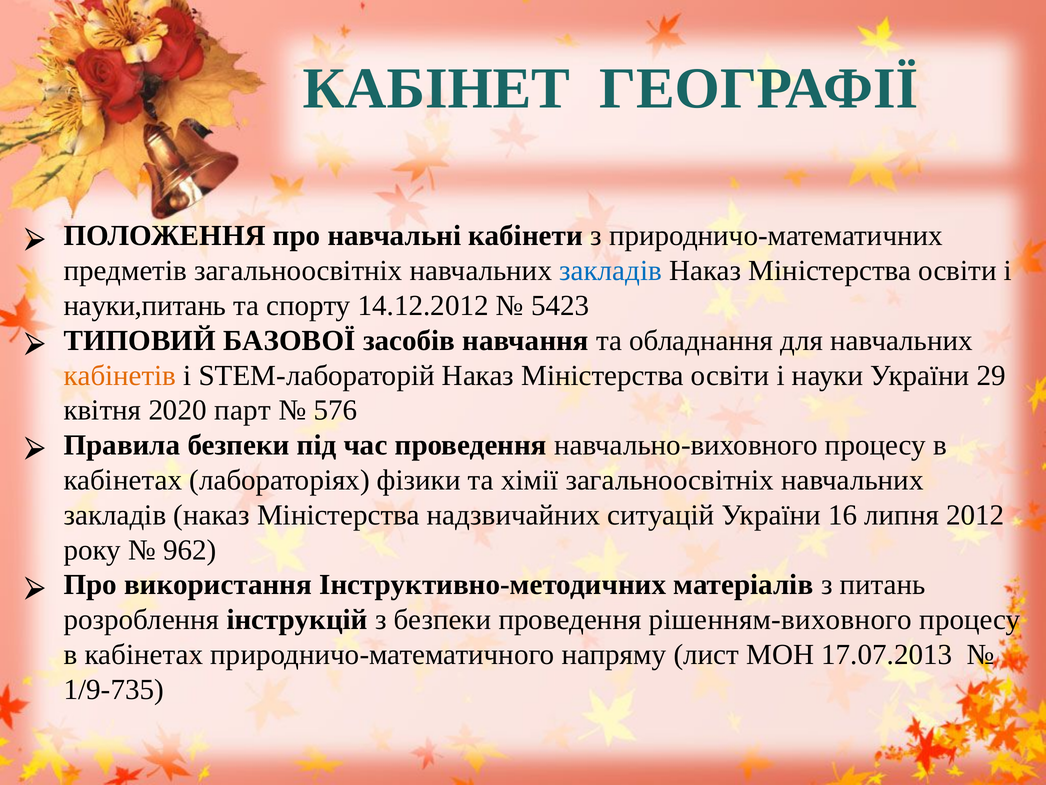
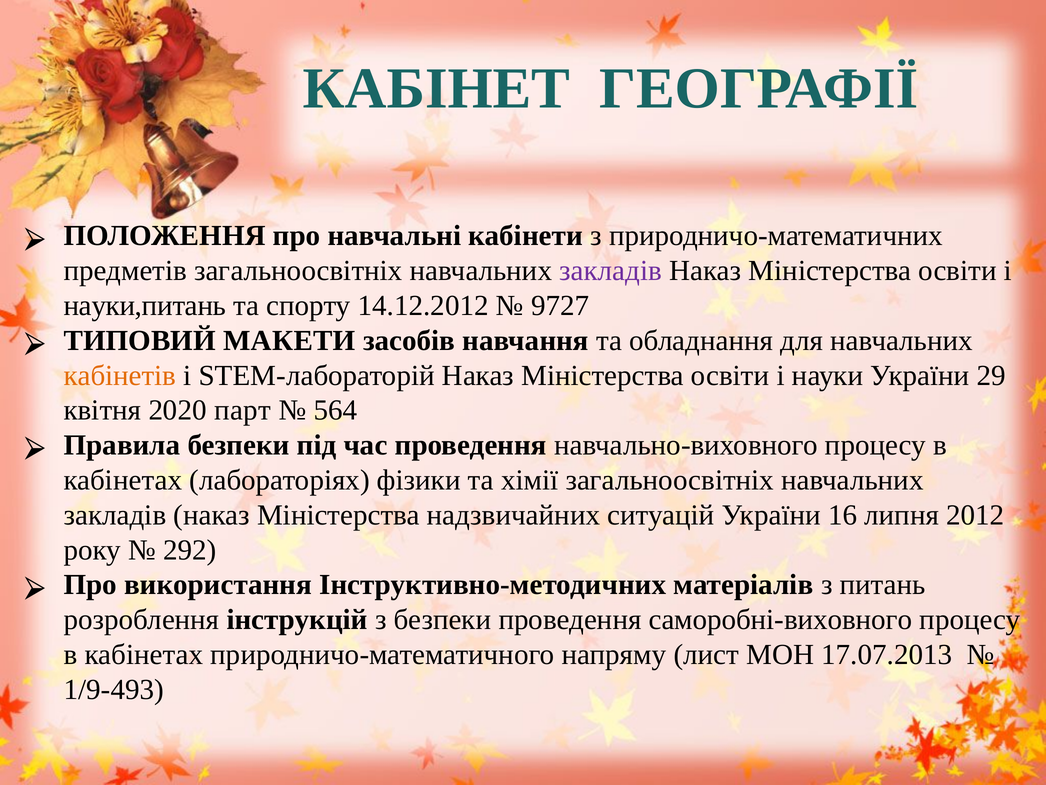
закладів colour: blue -> purple (611, 271)
5423: 5423 -> 9727 (560, 305)
БАЗОВОЇ: БАЗОВОЇ -> МАКЕТИ (289, 340)
576: 576 -> 564 (335, 410)
962: 962 -> 292 (190, 550)
рішенням-виховного: рішенням-виховного -> саморобні-виховного (781, 619)
1/9-735: 1/9-735 -> 1/9-493 (114, 689)
